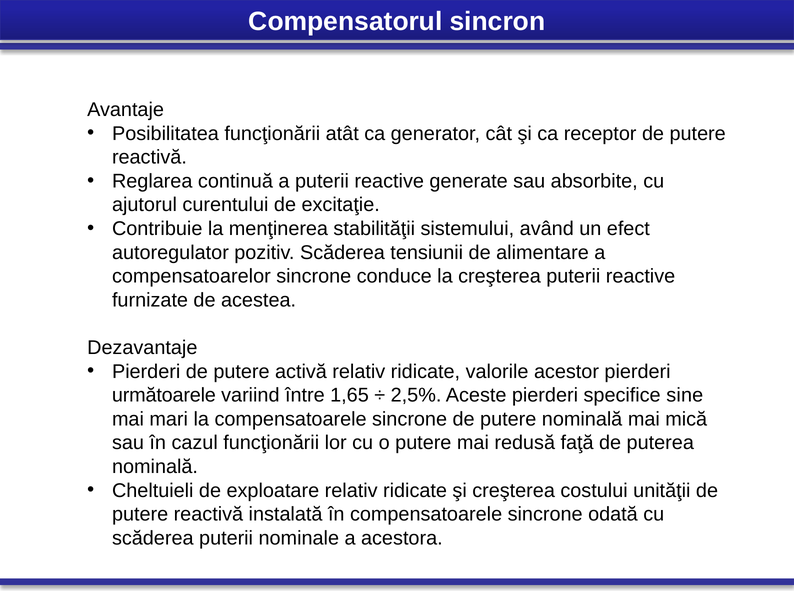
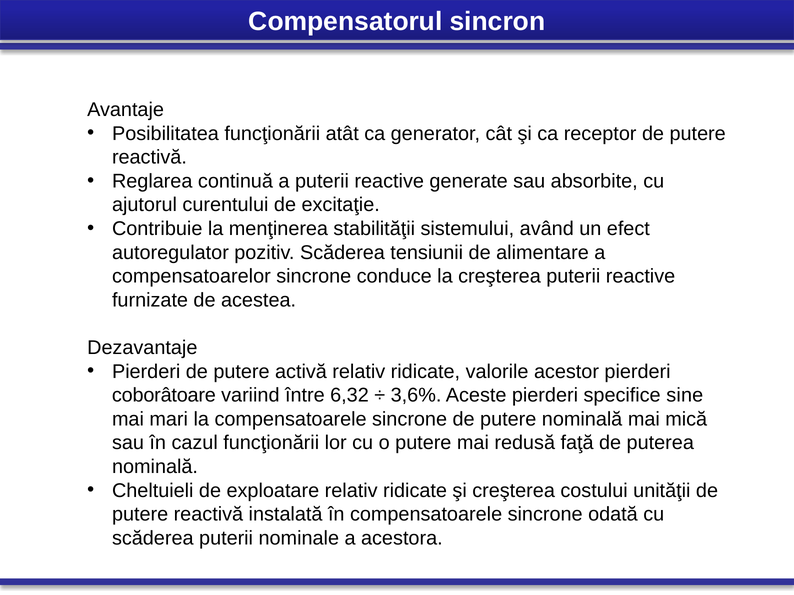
următoarele: următoarele -> coborâtoare (164, 396)
1,65: 1,65 -> 6,32 (349, 396)
2,5%: 2,5% -> 3,6% (416, 396)
